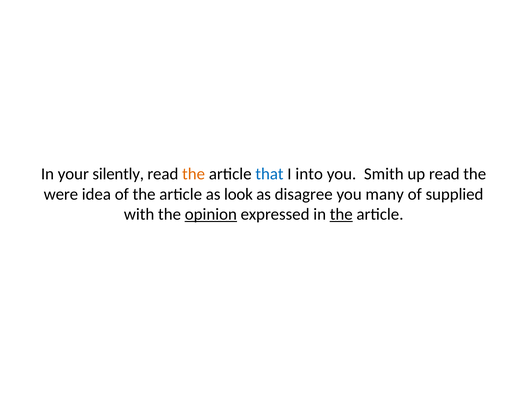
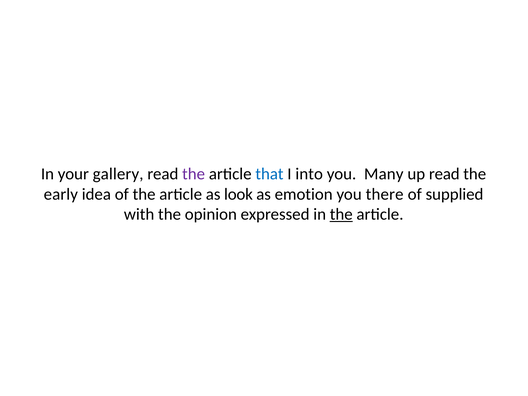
silently: silently -> gallery (118, 174)
the colour: orange -> purple (194, 174)
Smith: Smith -> Many (384, 174)
were: were -> early (61, 194)
disagree: disagree -> emotion (304, 194)
many: many -> there (385, 194)
opinion underline: present -> none (211, 214)
